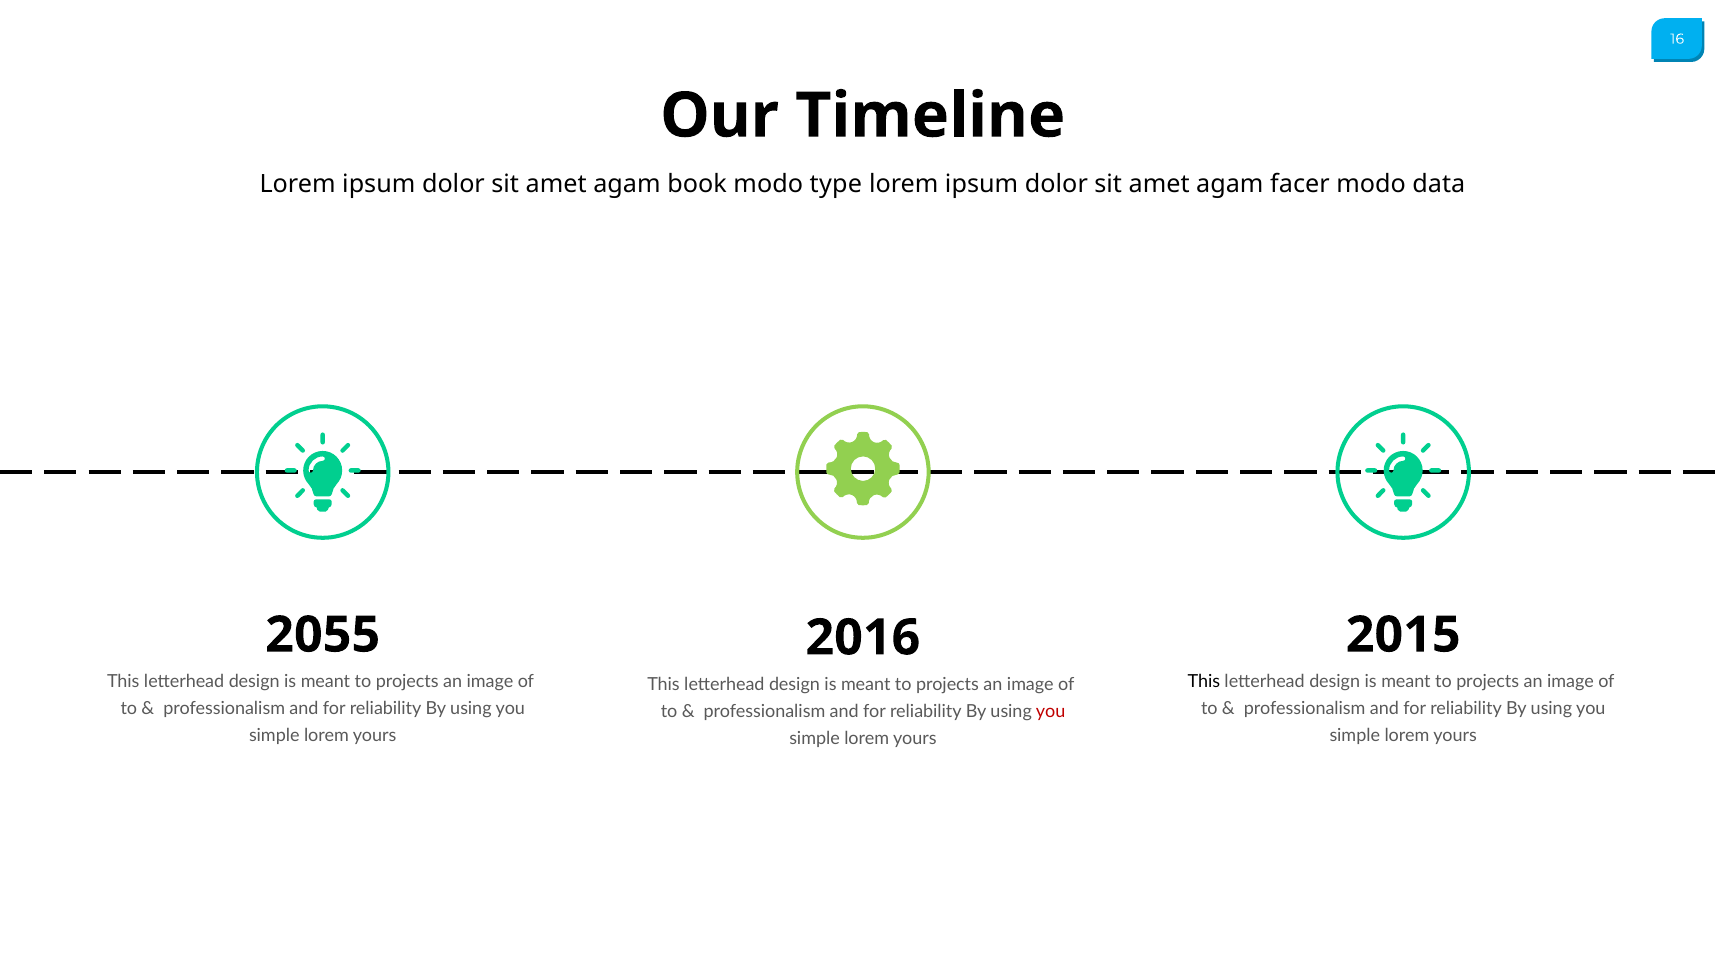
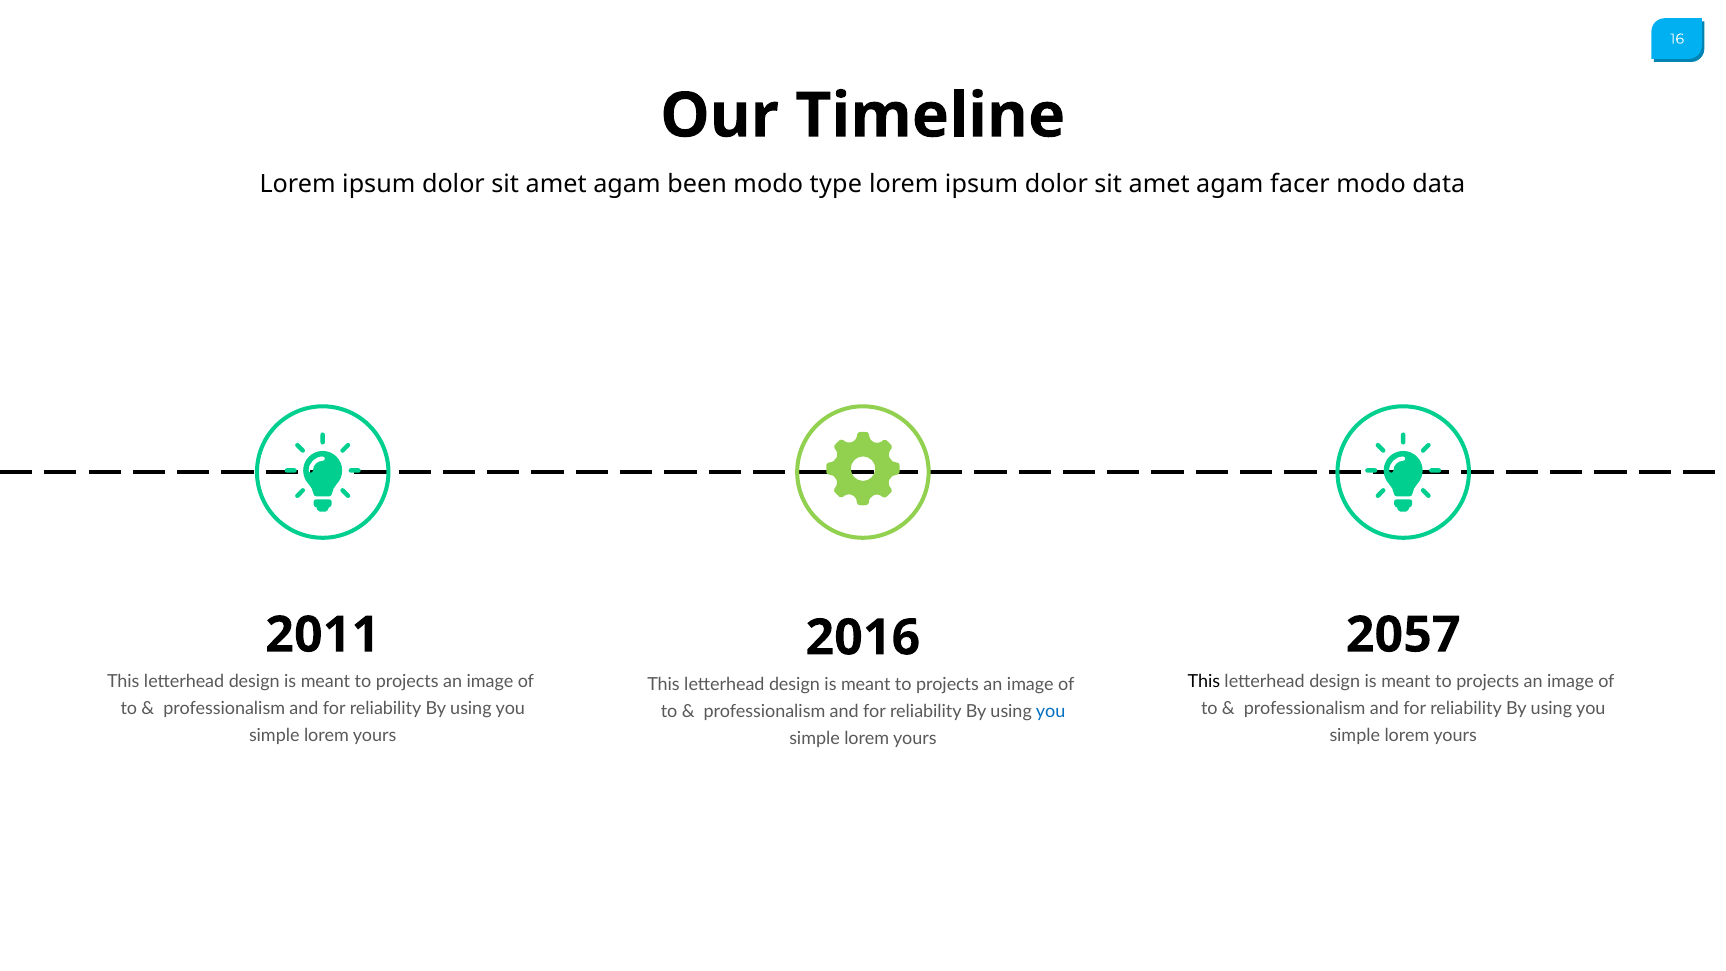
book: book -> been (697, 184)
2055: 2055 -> 2011 (323, 635)
2015: 2015 -> 2057 (1403, 635)
you colour: red -> blue (1051, 712)
